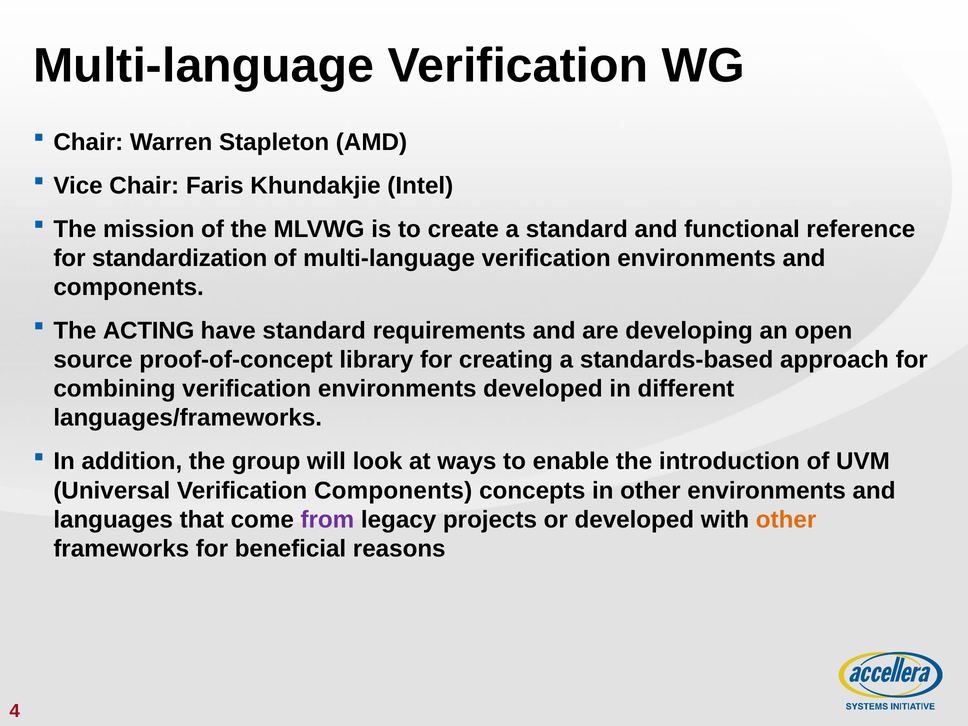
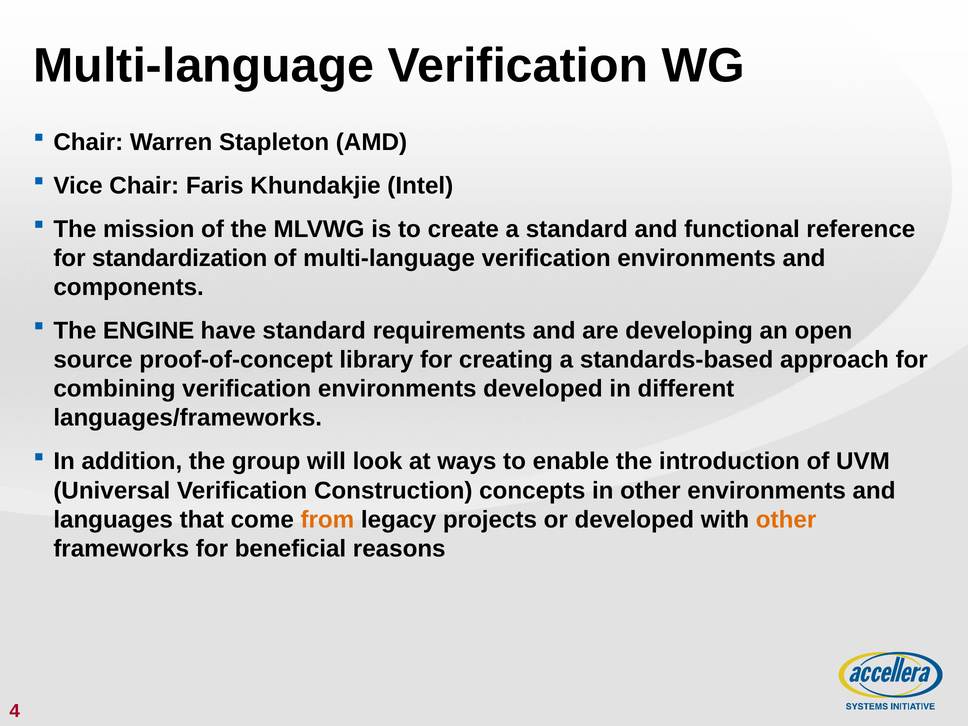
ACTING: ACTING -> ENGINE (149, 331)
Verification Components: Components -> Construction (393, 491)
from colour: purple -> orange (327, 520)
